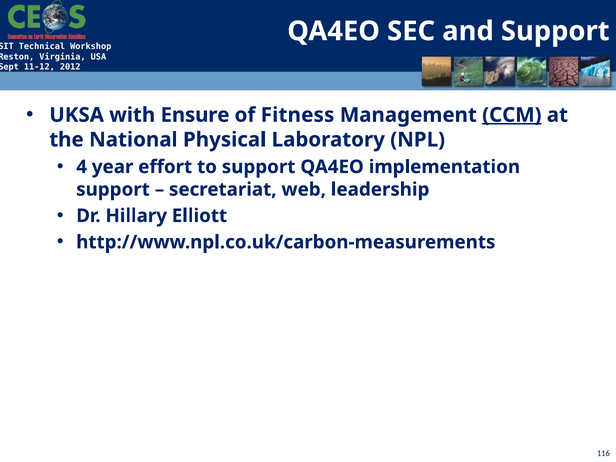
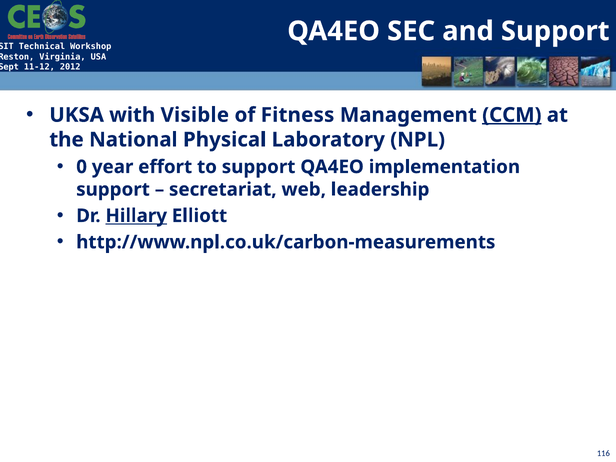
Ensure: Ensure -> Visible (195, 115)
4: 4 -> 0 (82, 167)
Hillary underline: none -> present (136, 216)
